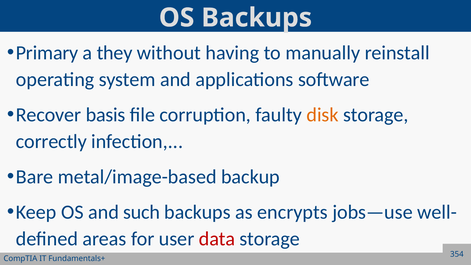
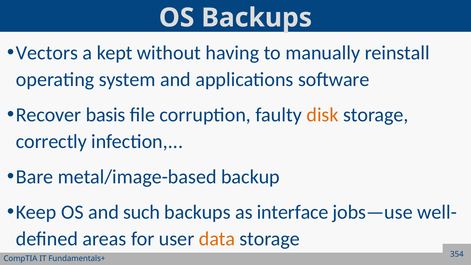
Primary: Primary -> Vectors (47, 53)
they: they -> kept (115, 53)
encrypts: encrypts -> interface (293, 212)
data colour: red -> orange (217, 239)
